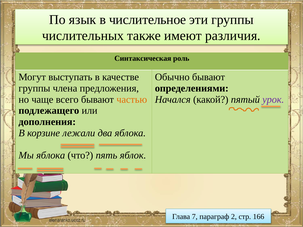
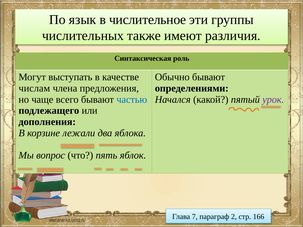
группы: группы -> числам (34, 88)
частью colour: orange -> blue (132, 100)
Мы яблока: яблока -> вопрос (51, 155)
